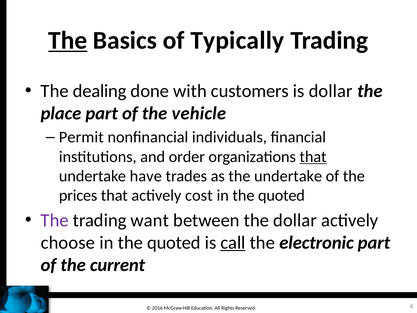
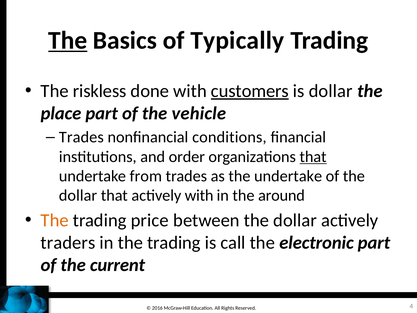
dealing: dealing -> riskless (100, 91)
customers underline: none -> present (250, 91)
Permit: Permit -> Trades (81, 137)
individuals: individuals -> conditions (229, 137)
have: have -> from (146, 176)
prices: prices -> dollar (78, 195)
actively cost: cost -> with (199, 195)
quoted: quoted -> around (281, 195)
The colour: purple -> orange (55, 220)
want: want -> price (150, 220)
choose: choose -> traders (68, 242)
quoted: quoted -> trading (174, 242)
call underline: present -> none (233, 242)
